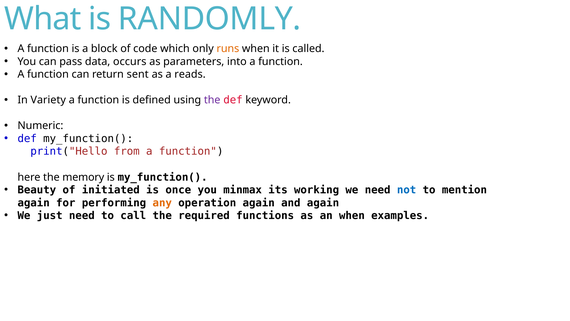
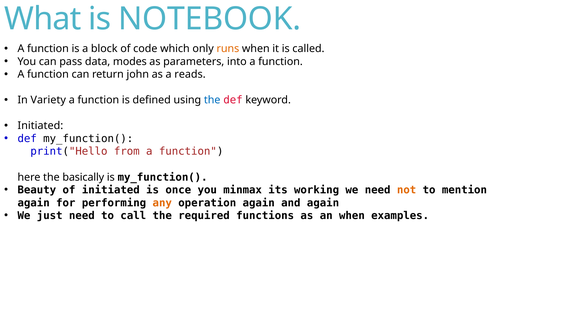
RANDOMLY: RANDOMLY -> NOTEBOOK (210, 19)
occurs: occurs -> modes (130, 62)
sent: sent -> john (138, 74)
the colour: purple -> blue (212, 100)
Numeric: Numeric -> Initiated (40, 126)
memory: memory -> basically (83, 177)
not colour: blue -> orange (407, 190)
